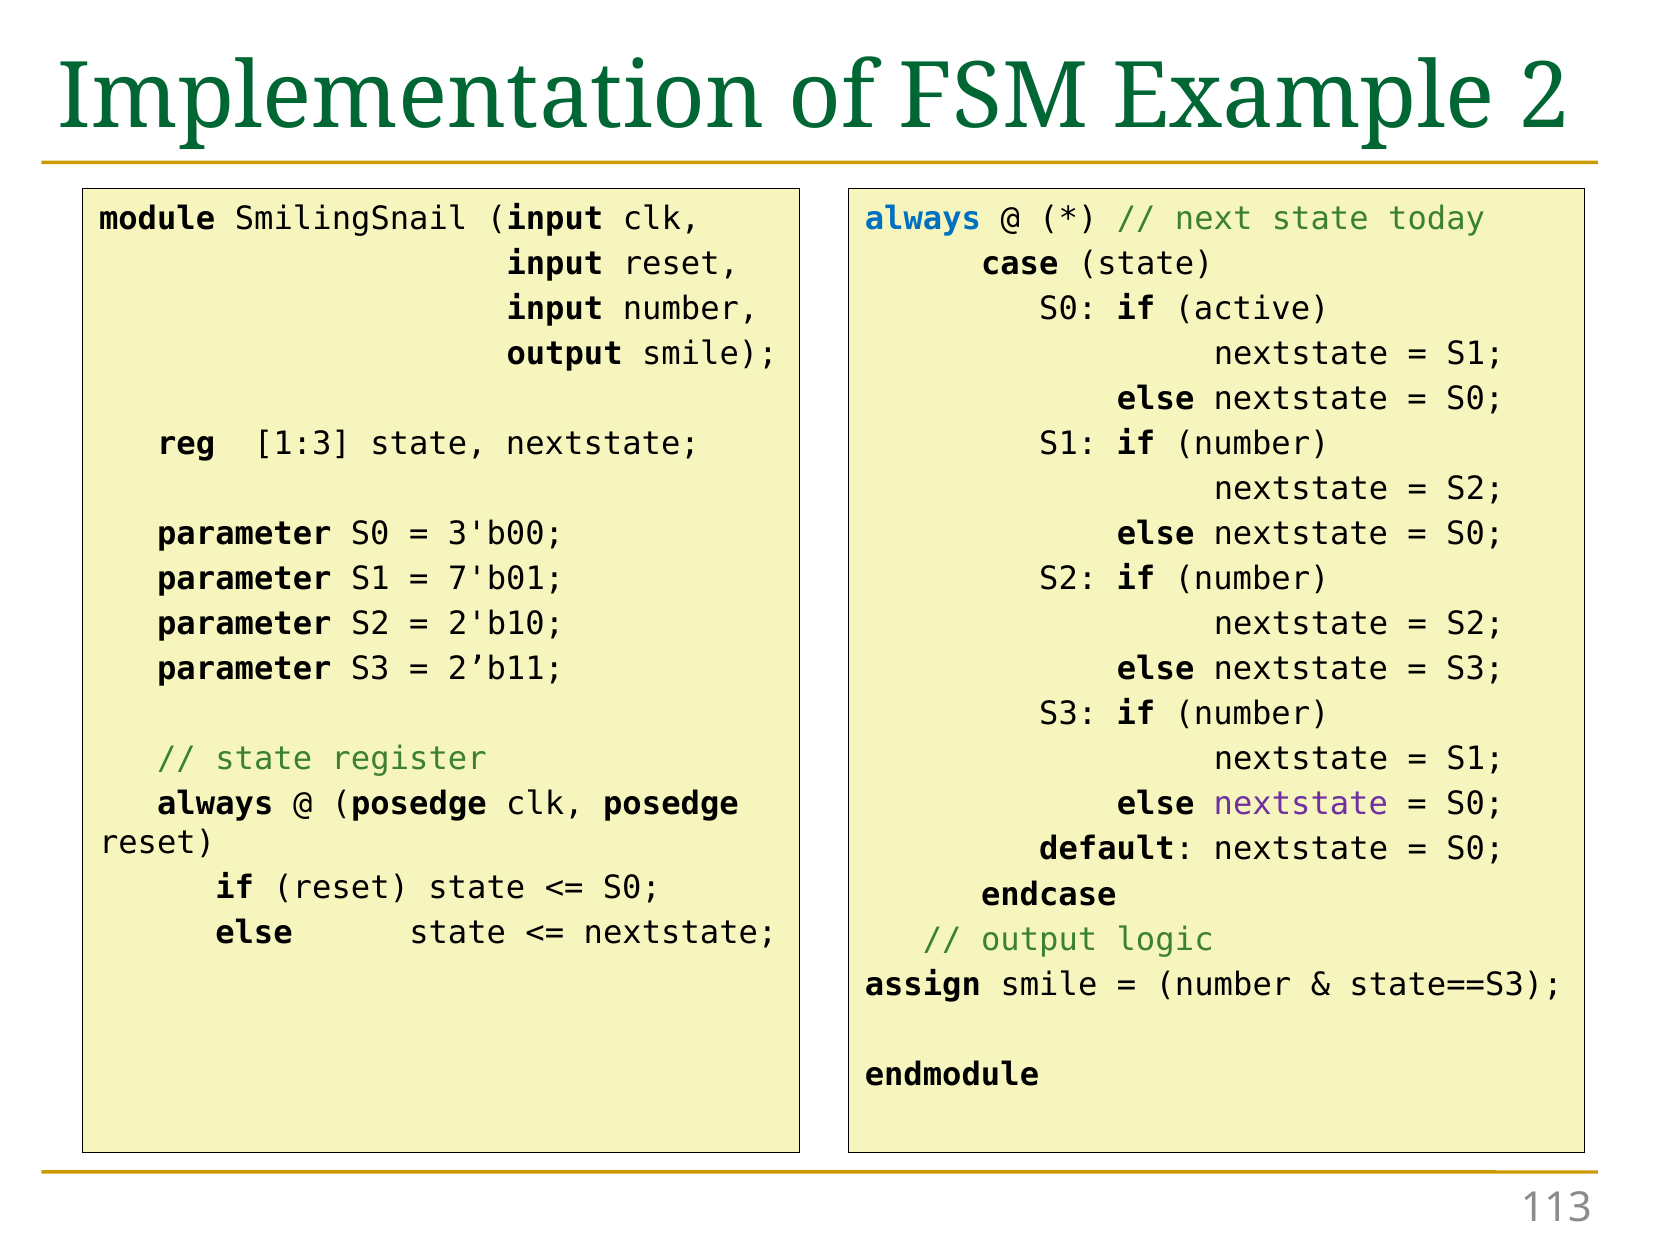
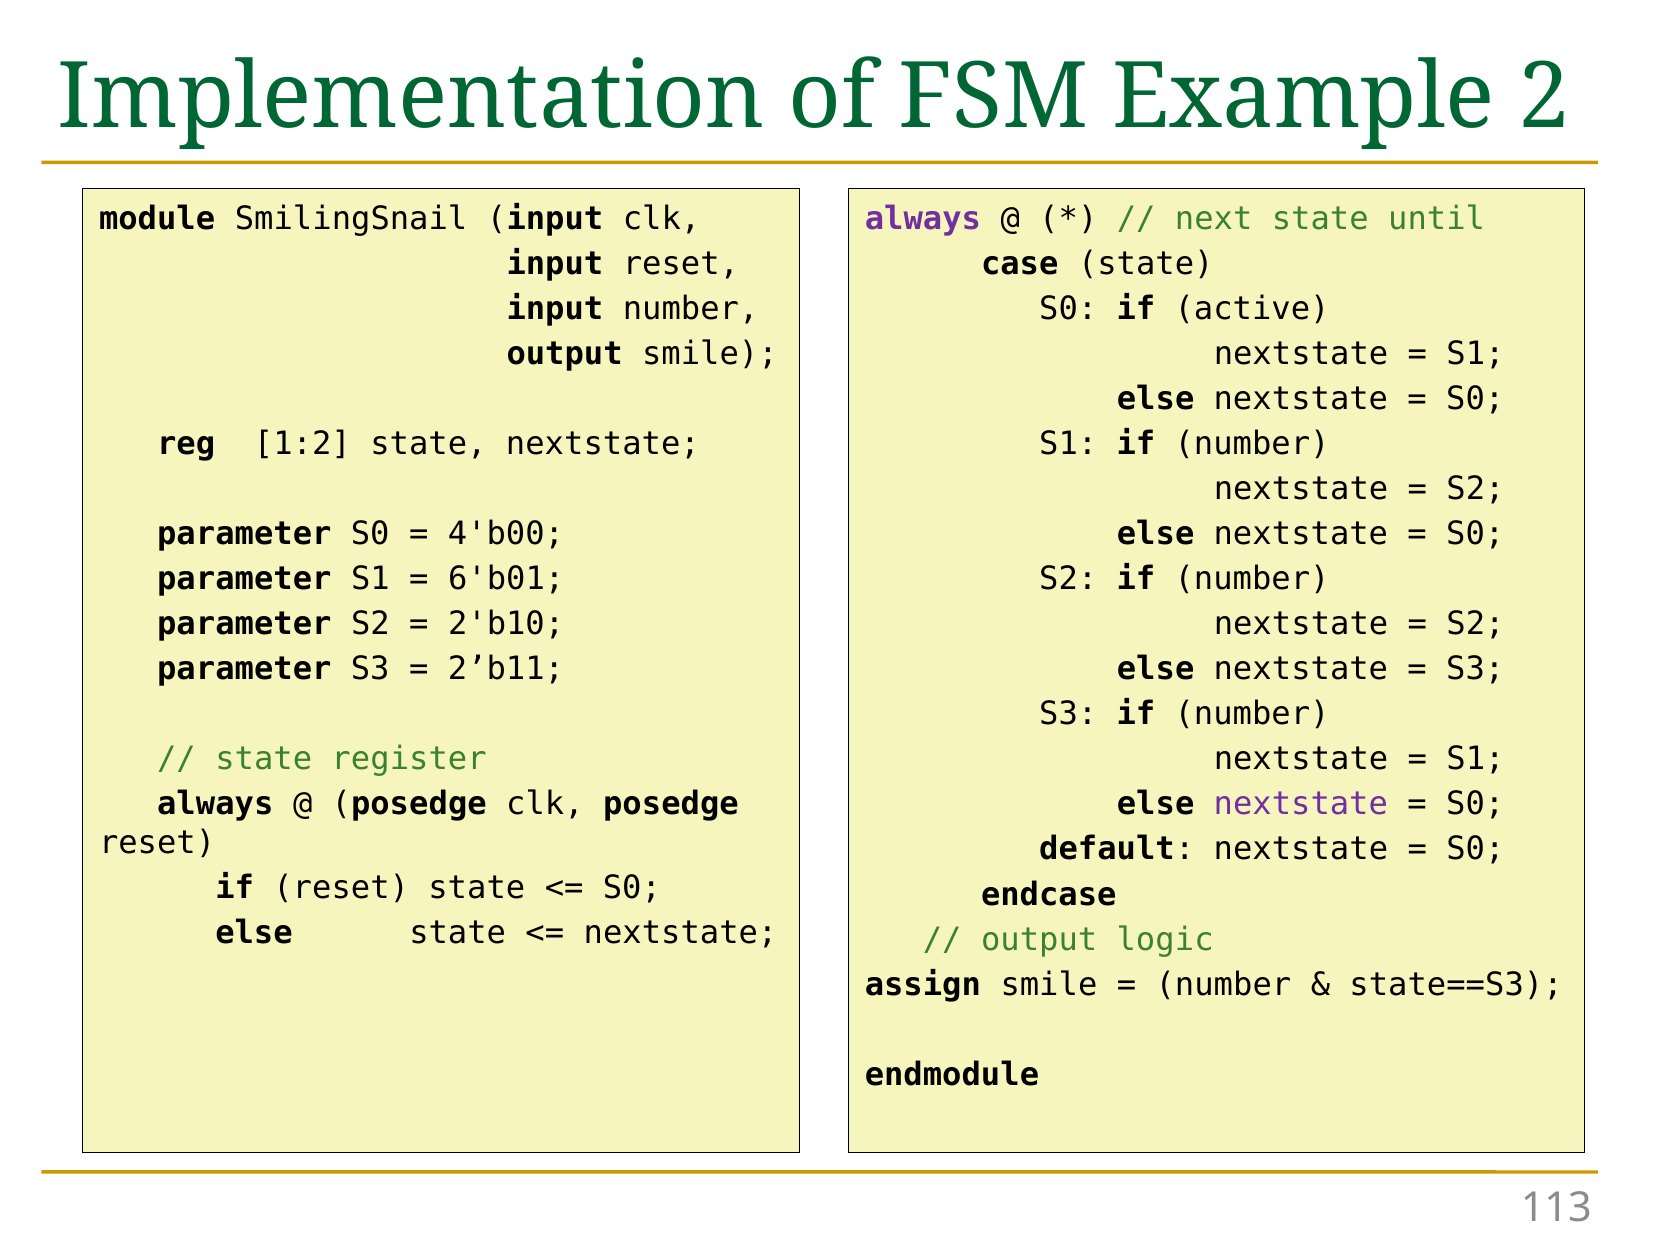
always colour: blue -> purple (923, 219)
today: today -> until (1437, 219)
1:3: 1:3 -> 1:2 (302, 444)
3'b00: 3'b00 -> 4'b00 (506, 534)
7'b01: 7'b01 -> 6'b01 (506, 579)
